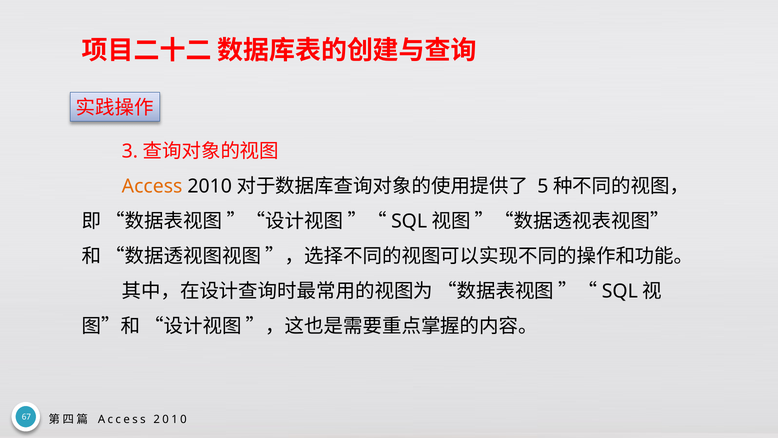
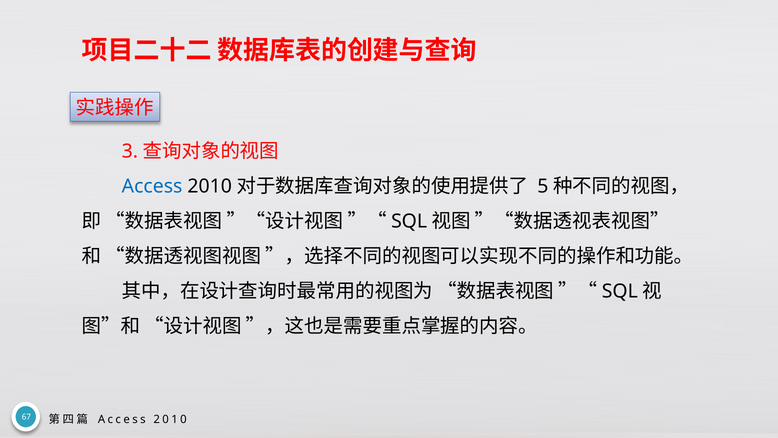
Access colour: orange -> blue (152, 186)
